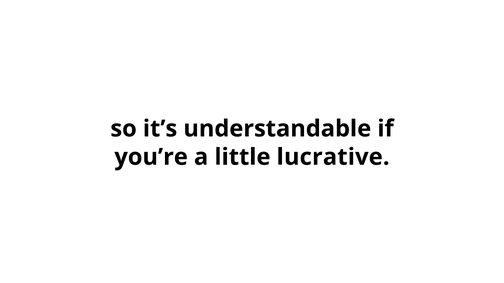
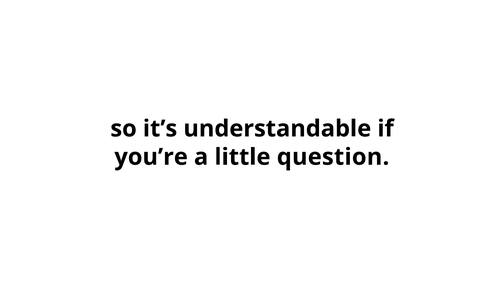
lucrative: lucrative -> question (333, 157)
